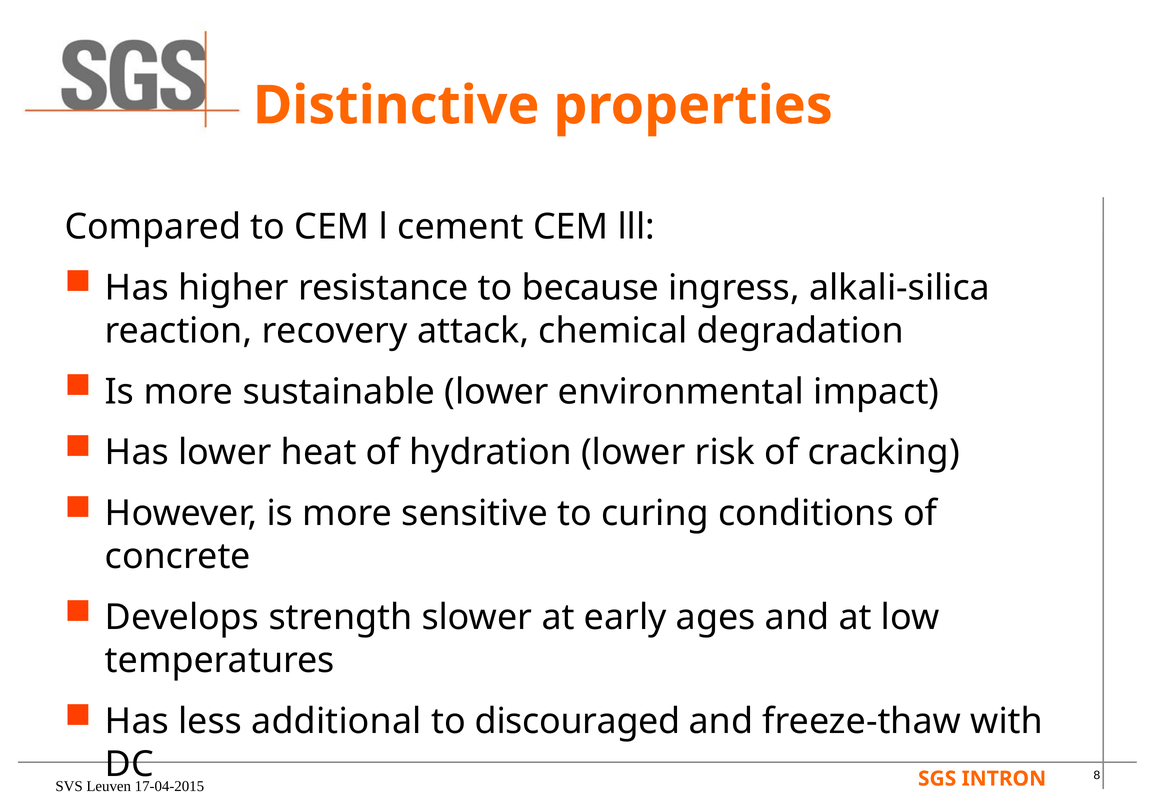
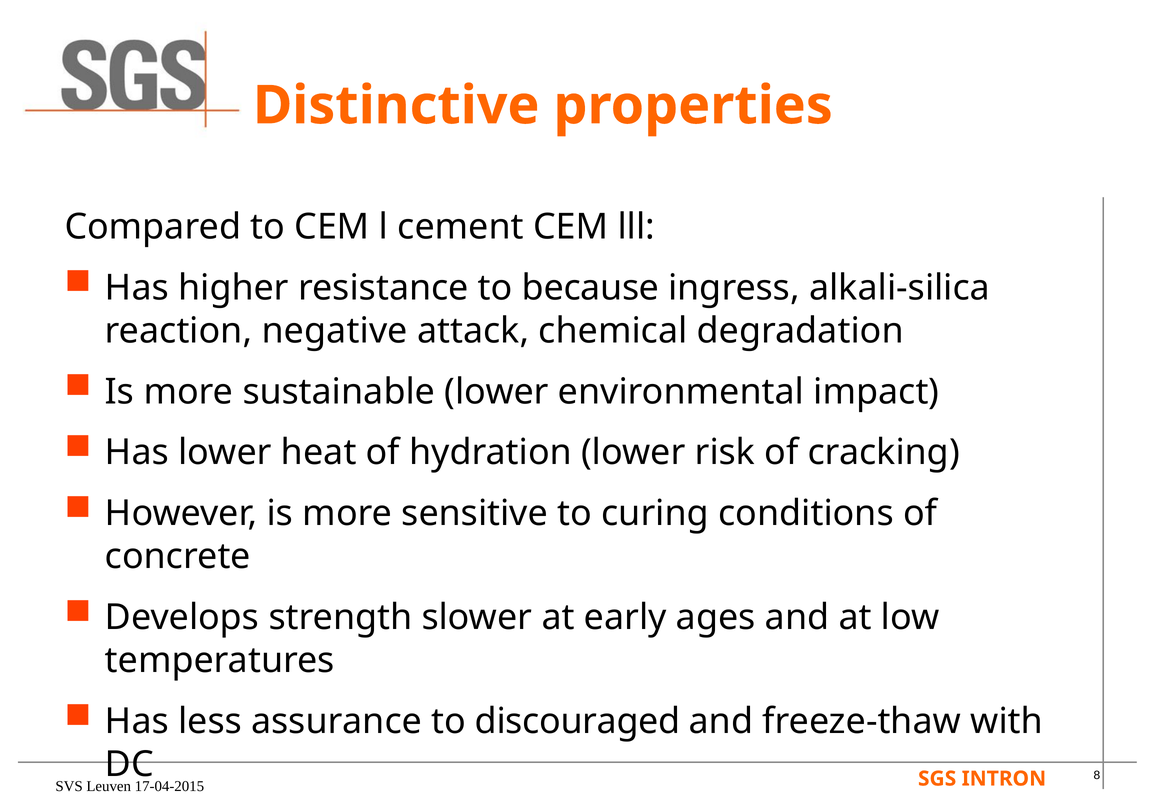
recovery: recovery -> negative (335, 331)
additional: additional -> assurance (337, 722)
